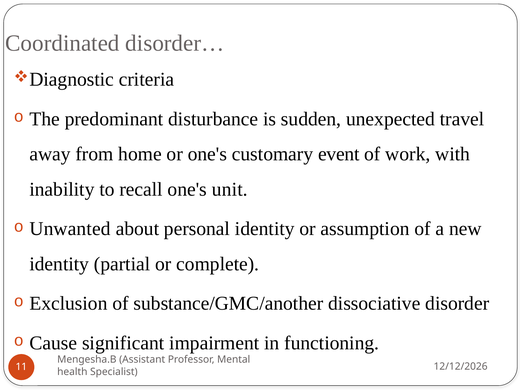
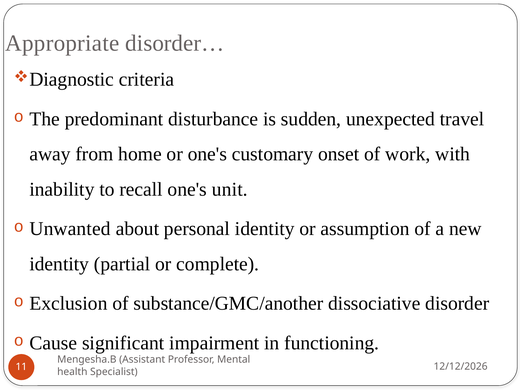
Coordinated: Coordinated -> Appropriate (62, 43)
event: event -> onset (339, 154)
